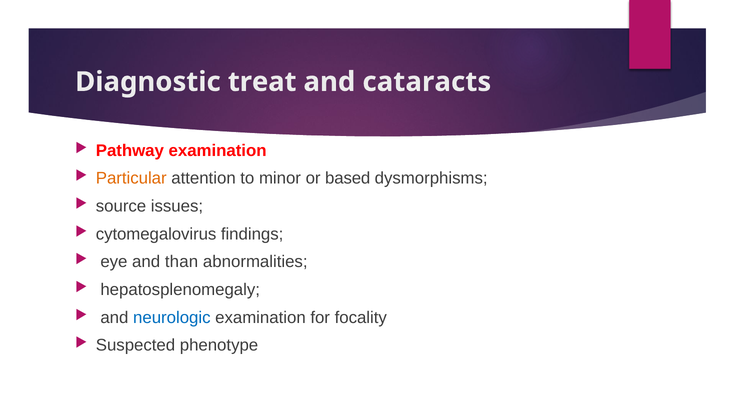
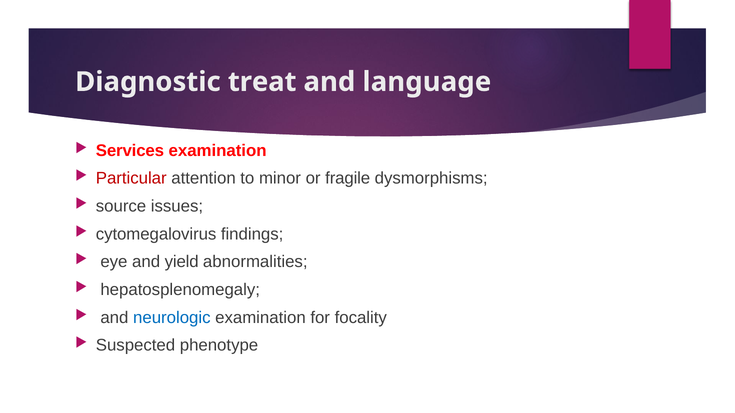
cataracts: cataracts -> language (427, 82)
Pathway: Pathway -> Services (130, 151)
Particular colour: orange -> red (131, 179)
based: based -> fragile (348, 179)
than: than -> yield (182, 262)
